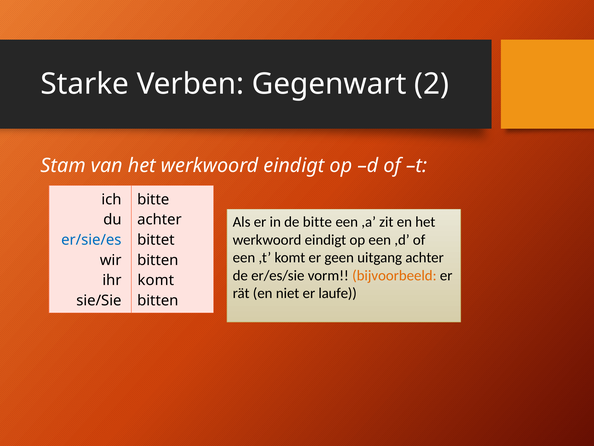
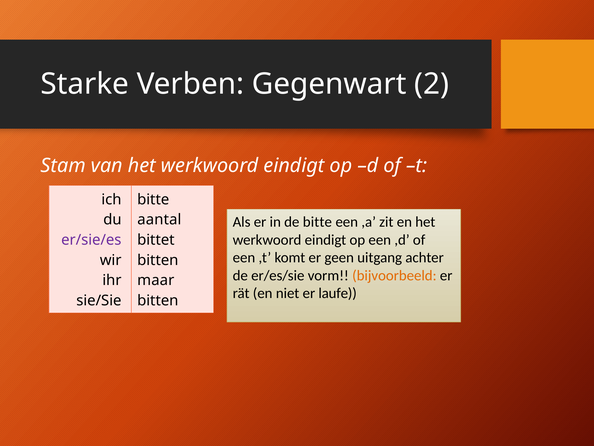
achter: achter -> aantal (159, 219)
er/sie/es colour: blue -> purple (91, 240)
komt: komt -> maar (156, 280)
